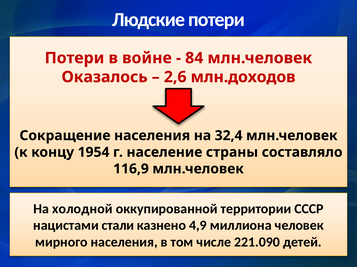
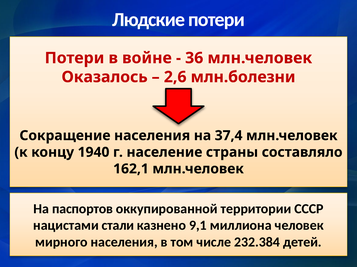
84: 84 -> 36 (194, 58)
млн.доходов: млн.доходов -> млн.болезни (243, 77)
32,4: 32,4 -> 37,4 (229, 136)
1954: 1954 -> 1940 (94, 153)
116,9: 116,9 -> 162,1 (131, 169)
холодной: холодной -> паспортов (83, 209)
4,9: 4,9 -> 9,1 (198, 226)
221.090: 221.090 -> 232.384 (257, 243)
